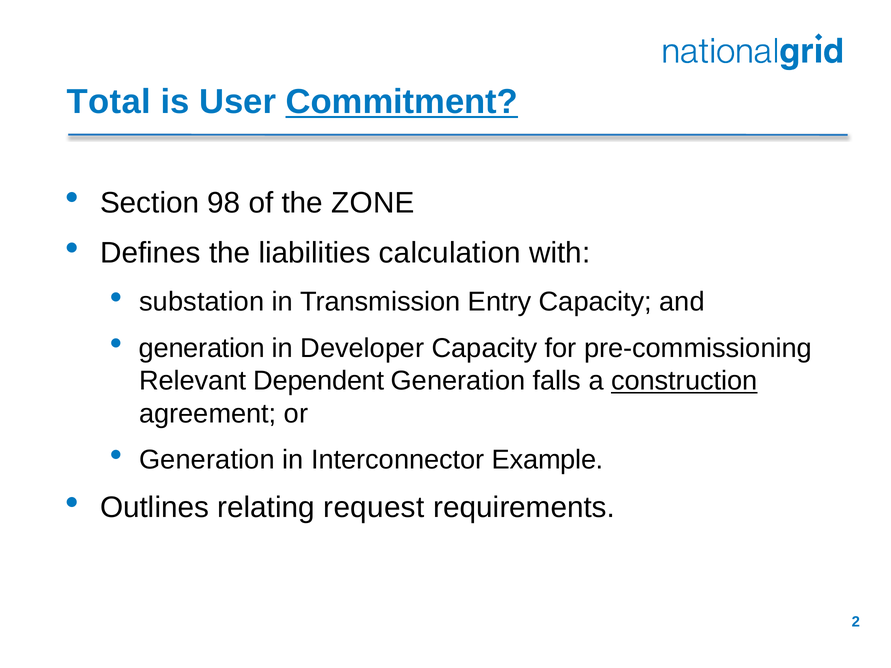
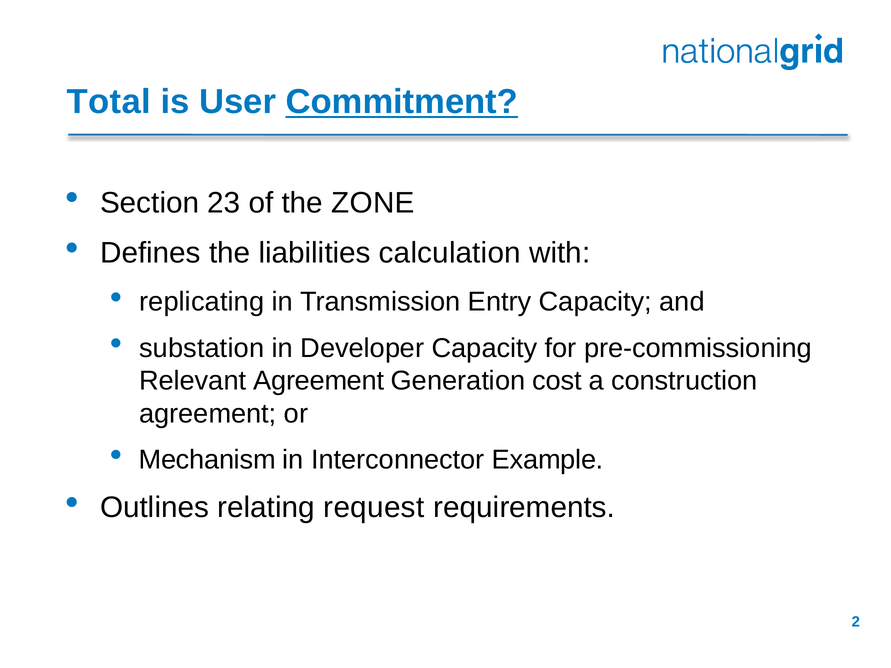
98: 98 -> 23 (224, 203)
substation: substation -> replicating (202, 302)
generation: generation -> substation (202, 348)
Relevant Dependent: Dependent -> Agreement (319, 381)
falls: falls -> cost (557, 381)
construction underline: present -> none (684, 381)
Generation: Generation -> Mechanism (207, 460)
